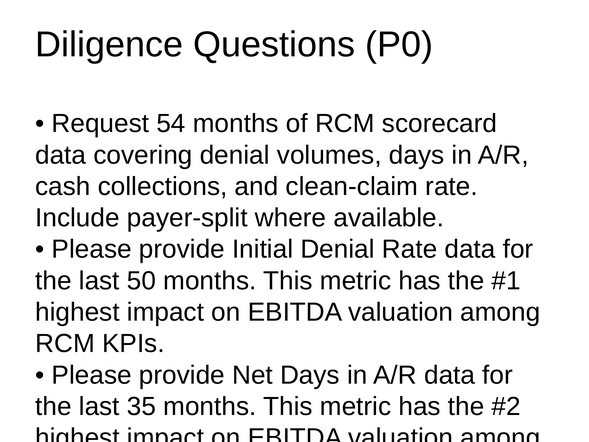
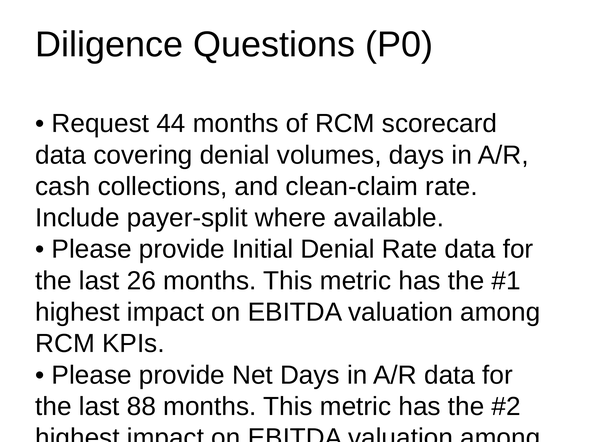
54: 54 -> 44 (171, 124)
50: 50 -> 26 (141, 281)
35: 35 -> 88 (141, 406)
